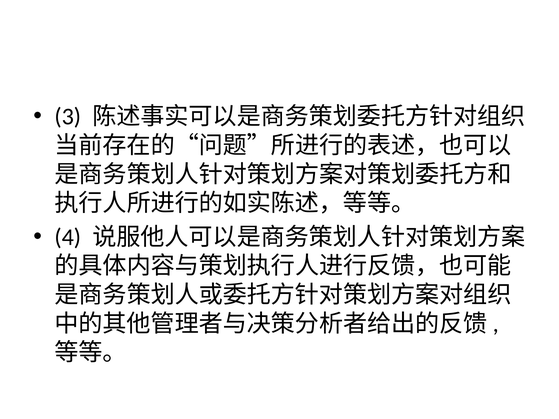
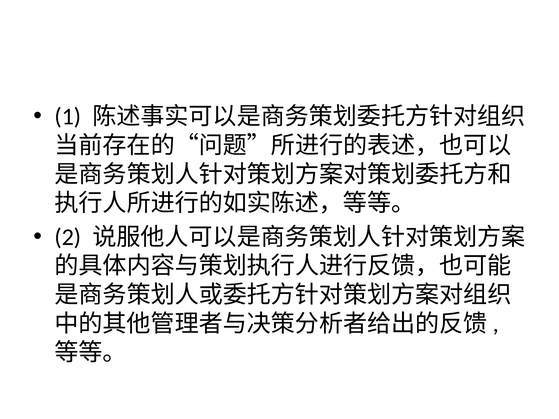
3: 3 -> 1 (68, 117)
4: 4 -> 2 (68, 237)
